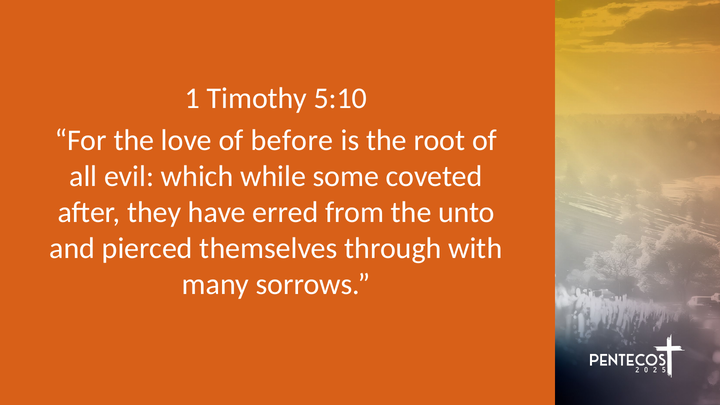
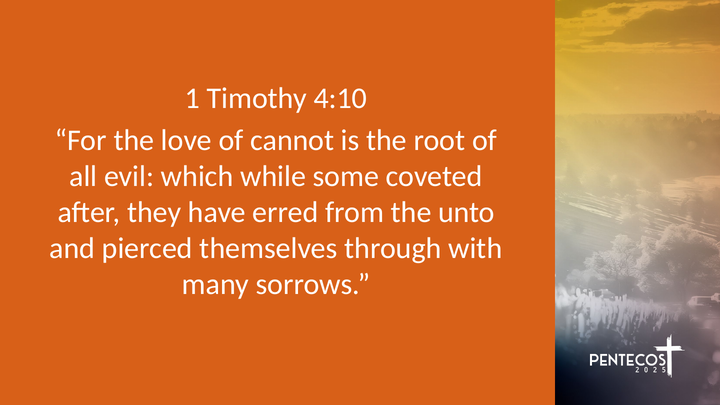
5:10: 5:10 -> 4:10 (340, 98)
before: before -> cannot (292, 140)
